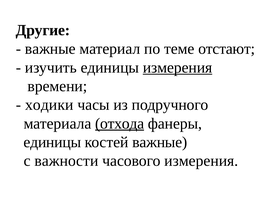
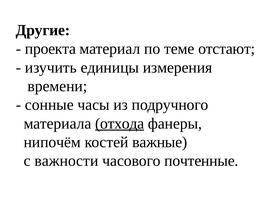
важные: важные -> проекта (50, 49)
измерения underline: present -> none (178, 68)
ходики: ходики -> сонные (49, 105)
единицы: единицы -> нипочём (52, 142)
часового измерения: измерения -> почтенные (201, 161)
